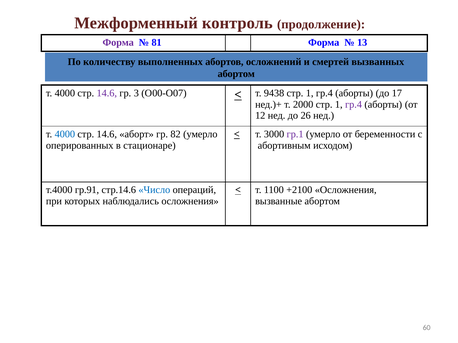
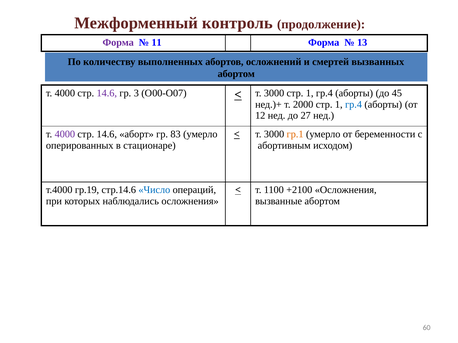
81: 81 -> 11 (157, 43)
9438: 9438 -> 3000 (274, 93)
17: 17 -> 45 (397, 93)
гр.4 colour: purple -> blue (354, 104)
26: 26 -> 27 (306, 116)
4000 colour: blue -> purple (65, 134)
82: 82 -> 83 (176, 134)
гр.1 colour: purple -> orange (295, 134)
гр.91: гр.91 -> гр.19 (87, 190)
